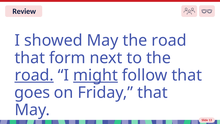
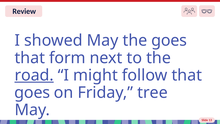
May the road: road -> goes (169, 40)
might underline: present -> none (95, 75)
Friday that: that -> tree (152, 92)
